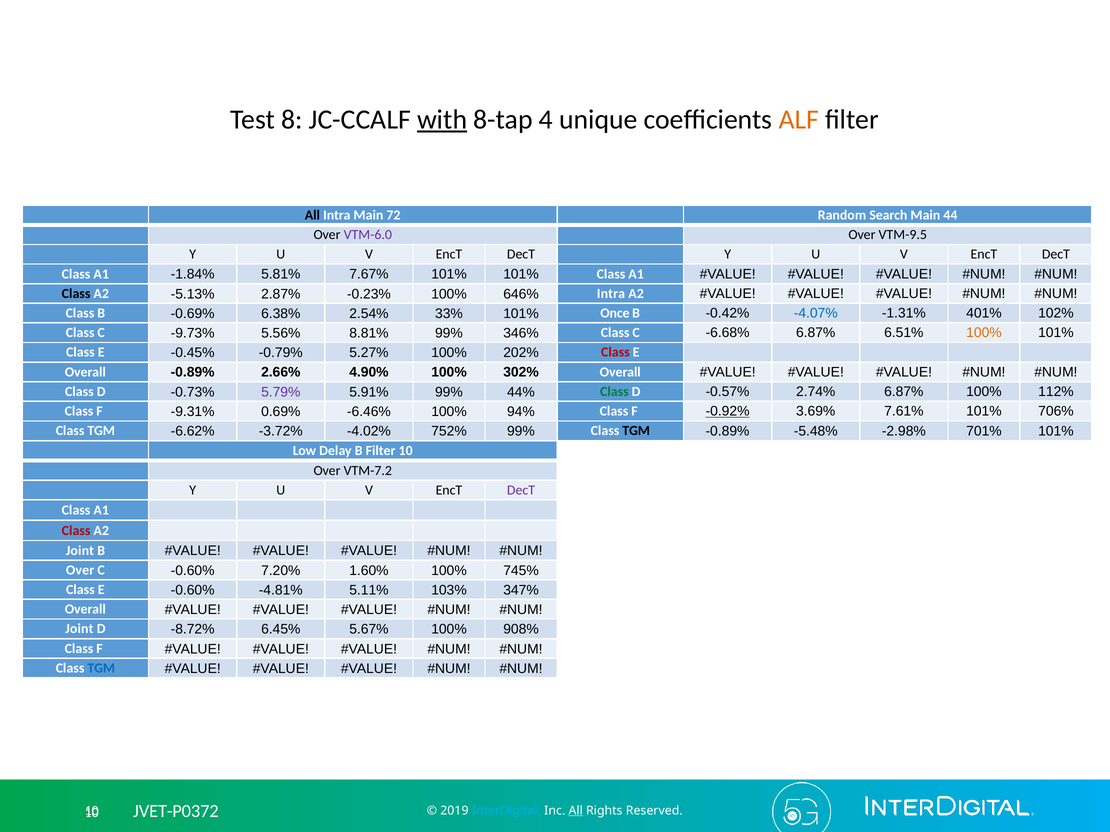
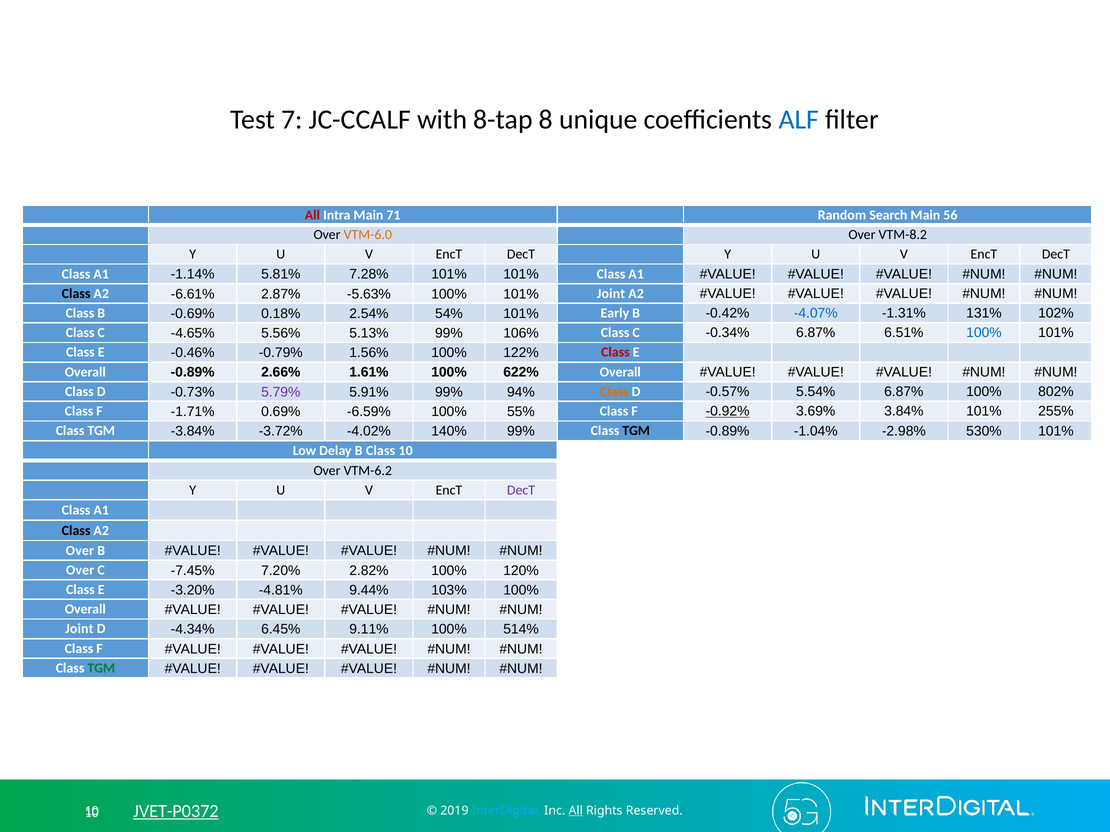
8: 8 -> 7 (292, 120)
with underline: present -> none (442, 120)
4: 4 -> 8 (546, 120)
ALF colour: orange -> blue (799, 120)
All colour: black -> red (312, 215)
72: 72 -> 71 (393, 215)
44: 44 -> 56 (950, 215)
VTM-6.0 colour: purple -> orange (368, 235)
VTM-9.5: VTM-9.5 -> VTM-8.2 (903, 235)
-1.84%: -1.84% -> -1.14% (193, 275)
7.67%: 7.67% -> 7.28% (369, 275)
-5.13%: -5.13% -> -6.61% (193, 294)
-0.23%: -0.23% -> -5.63% (369, 294)
646%: 646% -> 101% (521, 294)
Intra: Intra -> Joint (611, 294)
6.38%: 6.38% -> 0.18% (281, 314)
33%: 33% -> 54% (449, 314)
Once: Once -> Early (615, 313)
401%: 401% -> 131% (984, 313)
-9.73%: -9.73% -> -4.65% (193, 333)
8.81%: 8.81% -> 5.13% (369, 333)
346%: 346% -> 106% (521, 333)
-6.68%: -6.68% -> -0.34% (728, 333)
100% colour: orange -> blue (984, 333)
-0.45%: -0.45% -> -0.46% (193, 353)
5.27%: 5.27% -> 1.56% (369, 353)
202%: 202% -> 122% (521, 353)
4.90%: 4.90% -> 1.61% (369, 373)
302%: 302% -> 622% (521, 373)
44%: 44% -> 94% (521, 392)
Class colour: green -> orange (614, 392)
2.74%: 2.74% -> 5.54% (816, 392)
112%: 112% -> 802% (1056, 392)
-9.31%: -9.31% -> -1.71% (193, 412)
-6.46%: -6.46% -> -6.59% (369, 412)
94%: 94% -> 55% (521, 412)
7.61%: 7.61% -> 3.84% (904, 412)
706%: 706% -> 255% (1056, 412)
-6.62%: -6.62% -> -3.84% (193, 432)
752%: 752% -> 140% (449, 432)
-5.48%: -5.48% -> -1.04% (816, 431)
701%: 701% -> 530% (984, 431)
B Filter: Filter -> Class (381, 451)
VTM-7.2: VTM-7.2 -> VTM-6.2 (368, 471)
Class colour: red -> black (76, 531)
Joint: Joint -> Over (80, 551)
C -0.60%: -0.60% -> -7.45% (193, 571)
1.60%: 1.60% -> 2.82% (369, 571)
745%: 745% -> 120% (521, 571)
E -0.60%: -0.60% -> -3.20% (193, 590)
5.11%: 5.11% -> 9.44% (369, 590)
103% 347%: 347% -> 100% (521, 590)
-8.72%: -8.72% -> -4.34% (193, 630)
5.67%: 5.67% -> 9.11% (369, 630)
908%: 908% -> 514% (521, 630)
TGM colour: blue -> green (101, 669)
JVET-P0372 underline: none -> present (176, 812)
